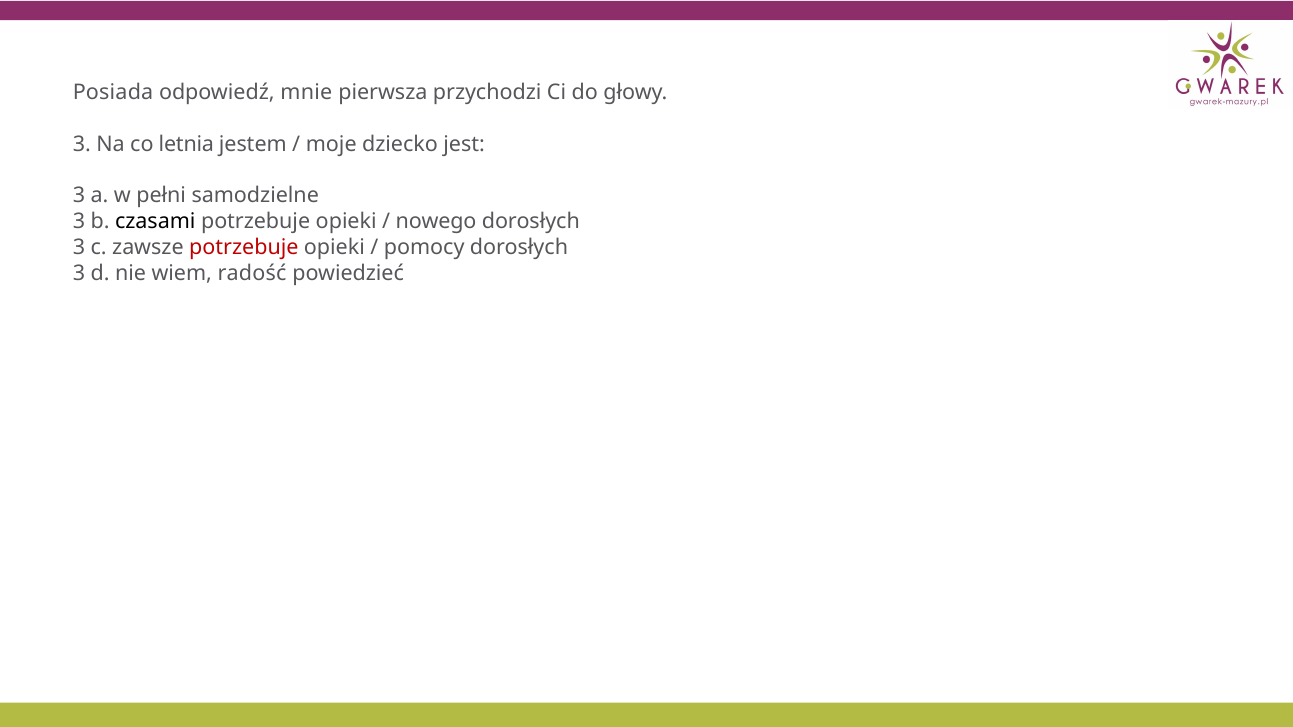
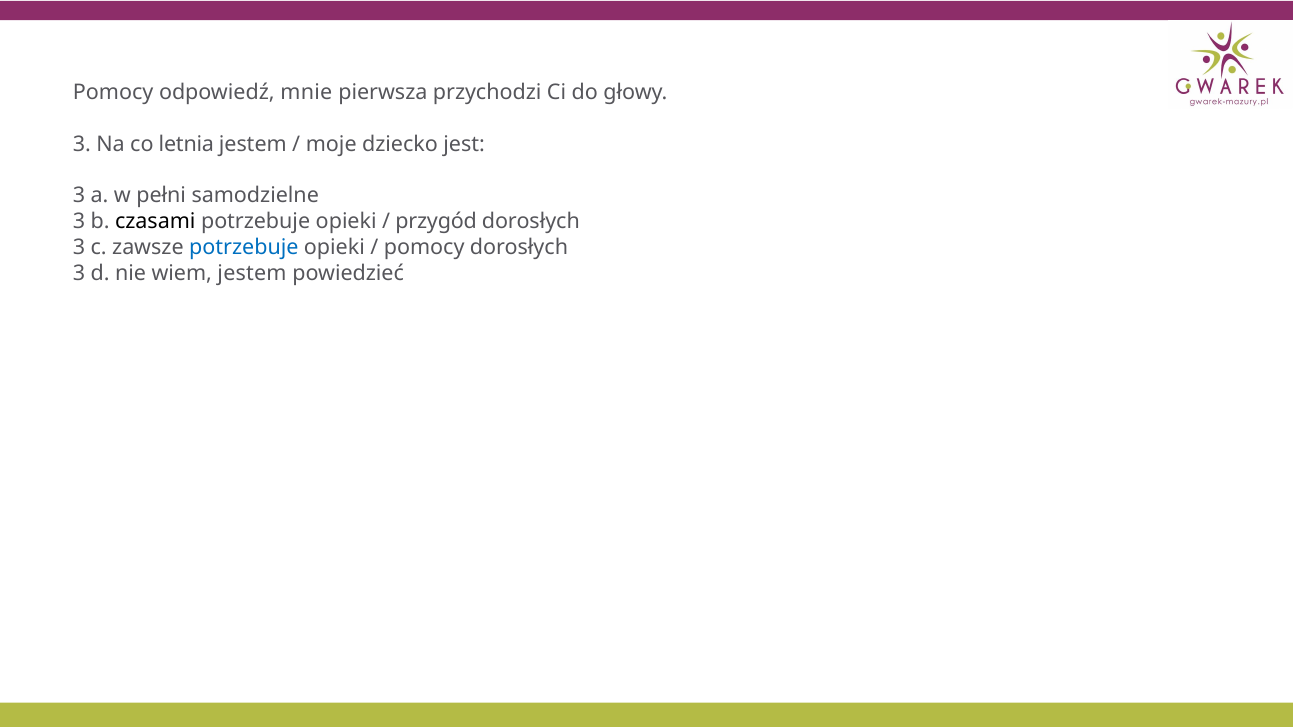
Posiada: Posiada -> Pomocy (113, 93)
nowego: nowego -> przygód (436, 222)
potrzebuje colour: red -> blue (244, 248)
wiem radość: radość -> jestem (252, 273)
